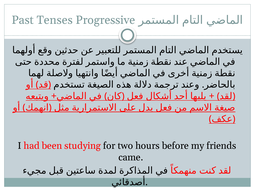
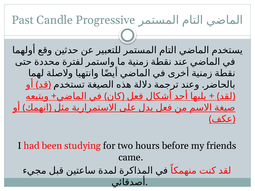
Tenses: Tenses -> Candle (55, 20)
